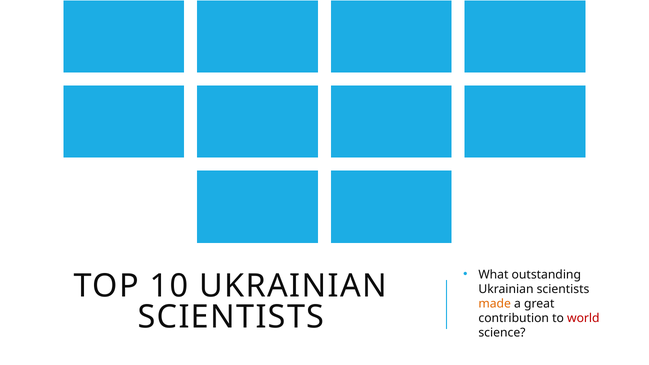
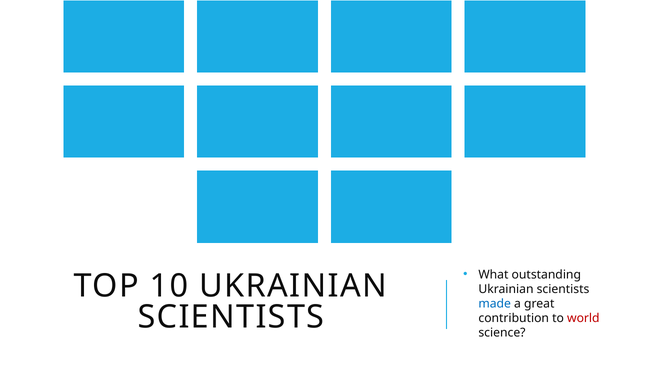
made colour: orange -> blue (495, 304)
